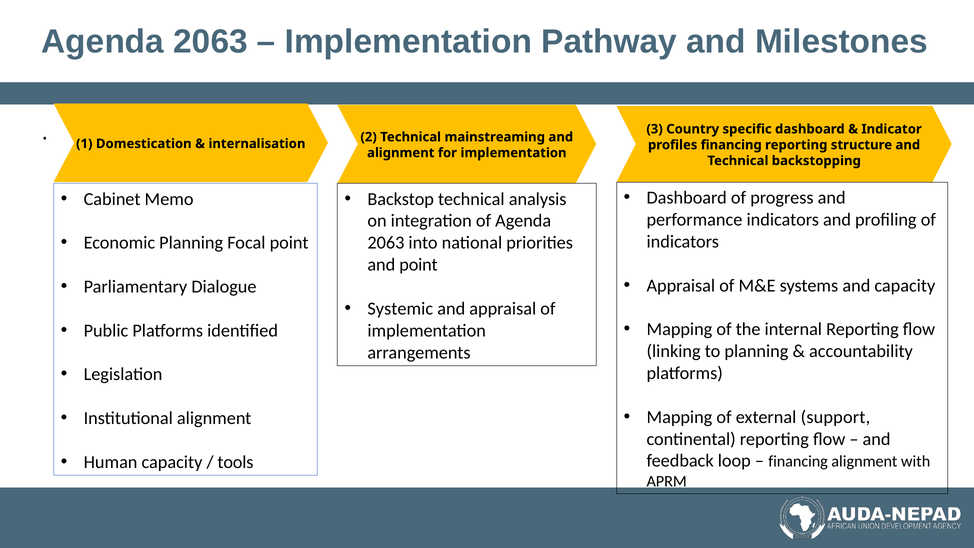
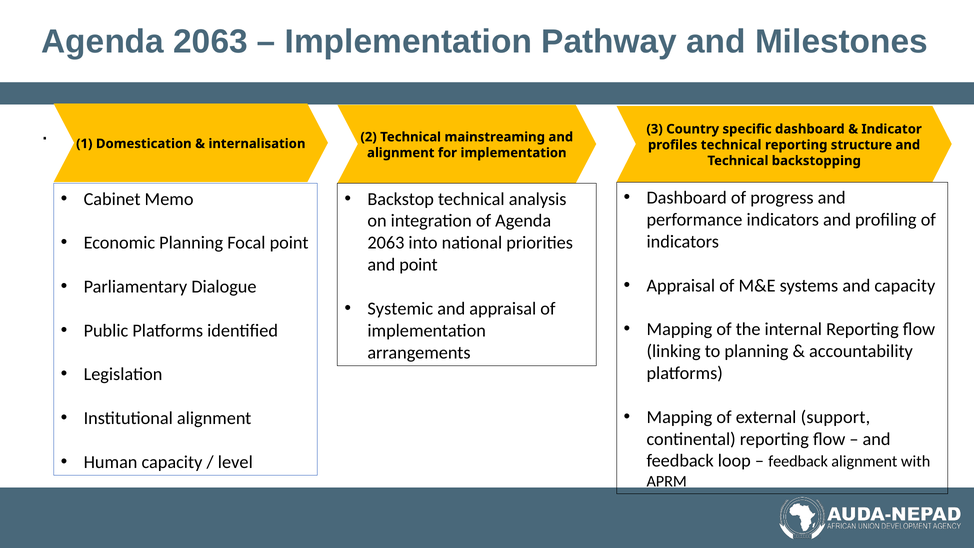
profiles financing: financing -> technical (731, 145)
tools: tools -> level (235, 462)
financing: financing -> feedback (798, 462)
